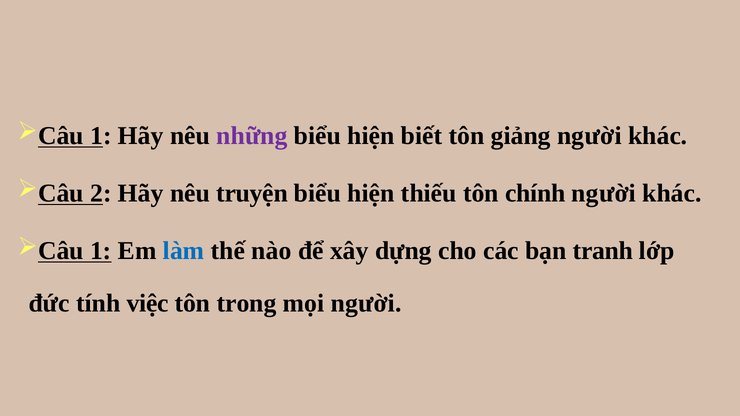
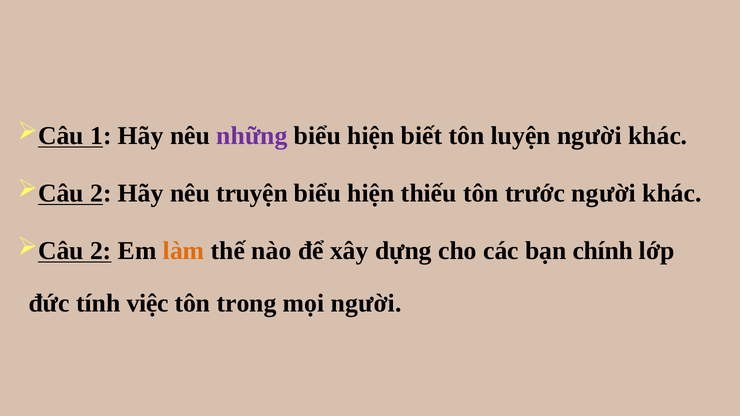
giảng: giảng -> luyện (521, 136)
chính: chính -> trước (535, 193)
1: 1 -> 2 (101, 251)
làm colour: blue -> orange (184, 251)
tranh: tranh -> chính (603, 251)
